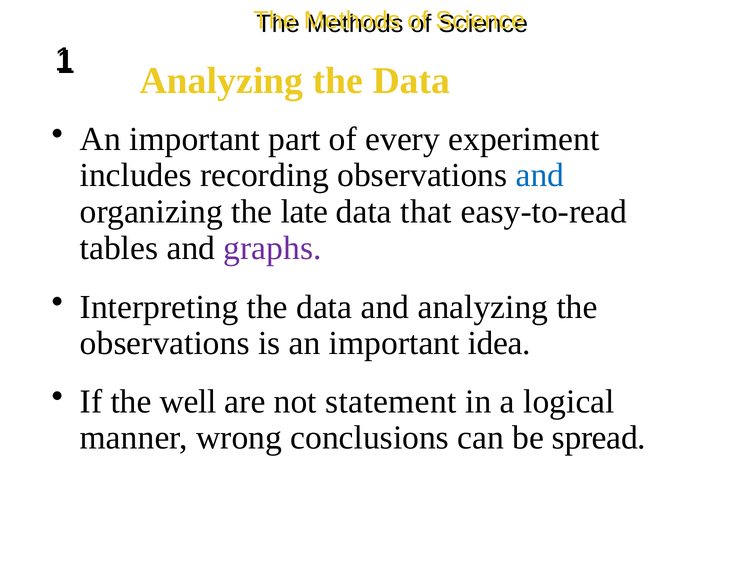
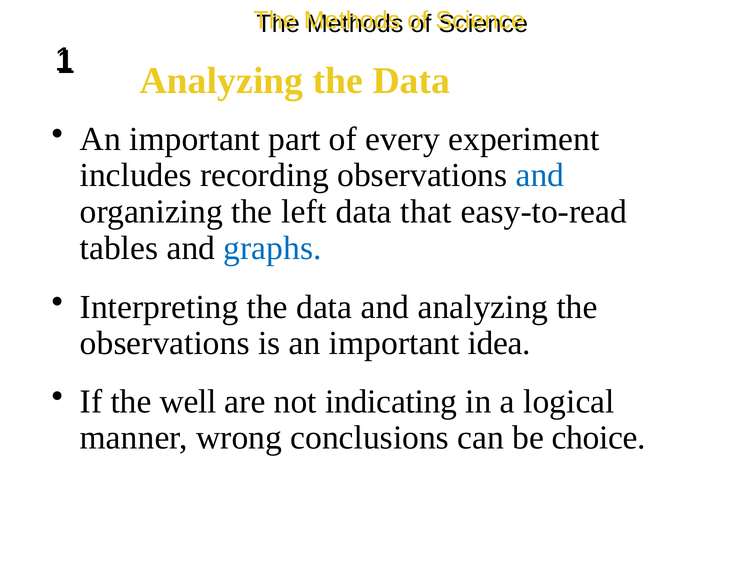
late: late -> left (304, 212)
graphs colour: purple -> blue (272, 248)
statement: statement -> indicating (391, 401)
spread: spread -> choice (599, 438)
